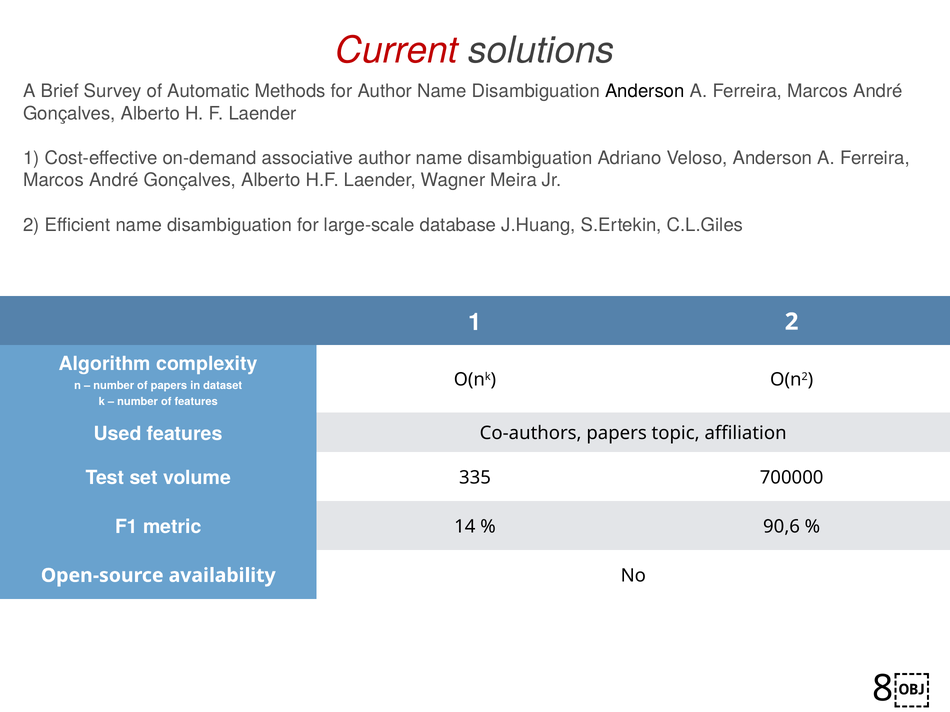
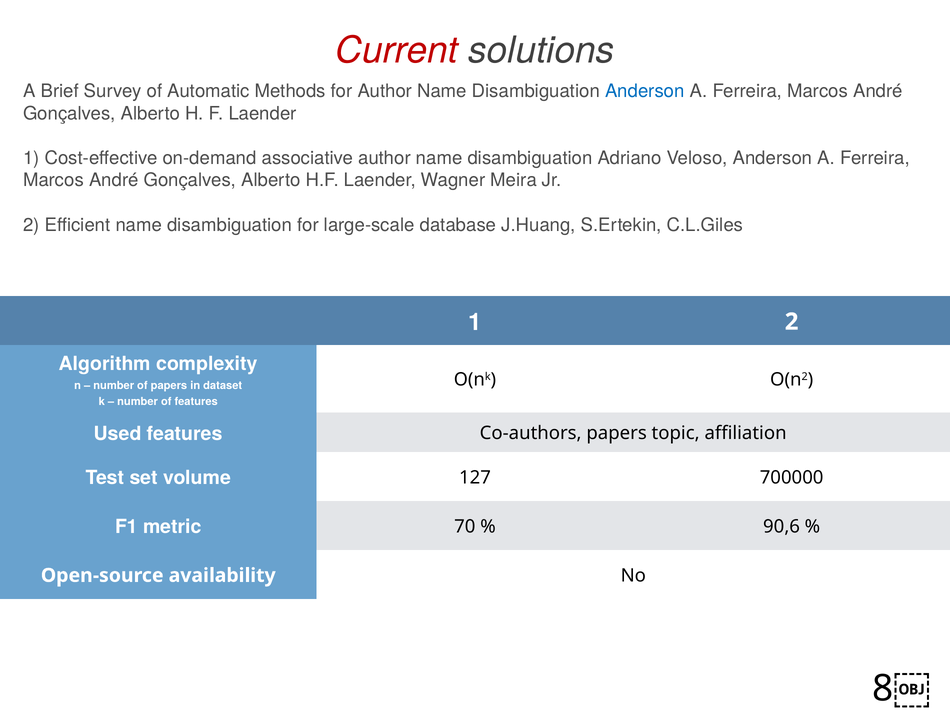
Anderson colour: black -> blue (645, 91)
335: 335 -> 127 (475, 478)
14: 14 -> 70 (465, 527)
